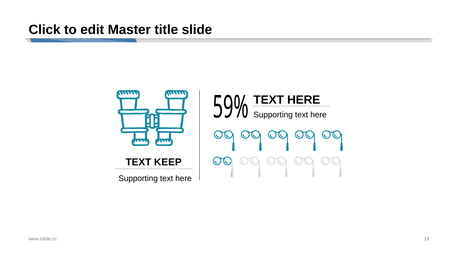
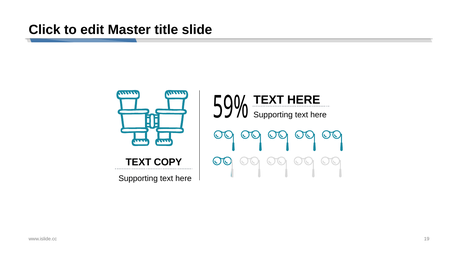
KEEP: KEEP -> COPY (168, 162)
